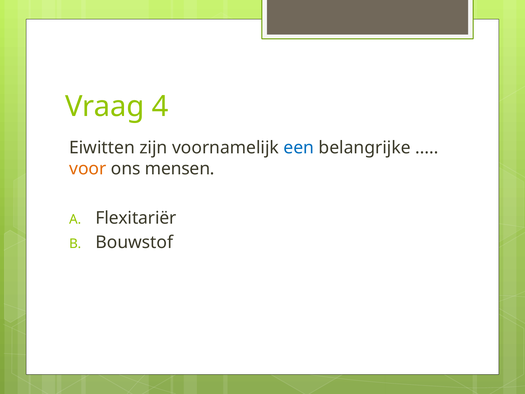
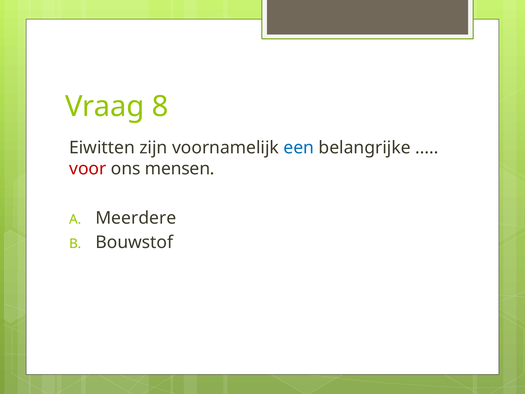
4: 4 -> 8 (160, 107)
voor colour: orange -> red (88, 169)
Flexitariër: Flexitariër -> Meerdere (136, 218)
